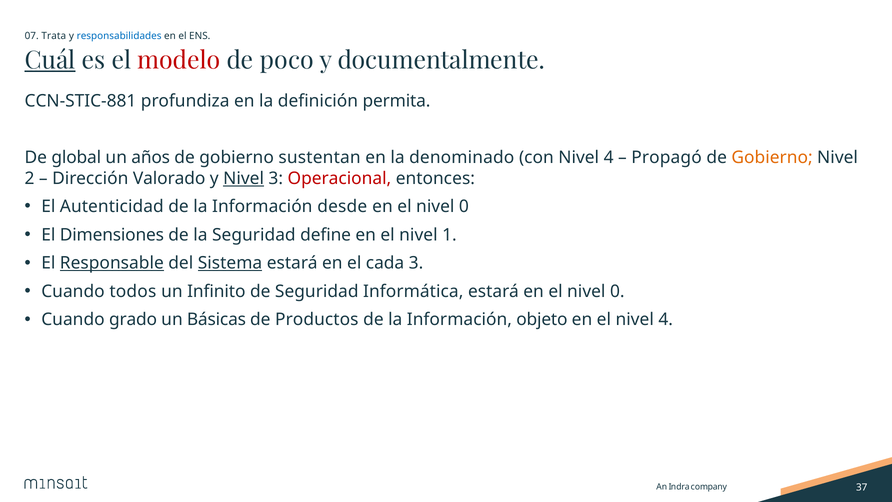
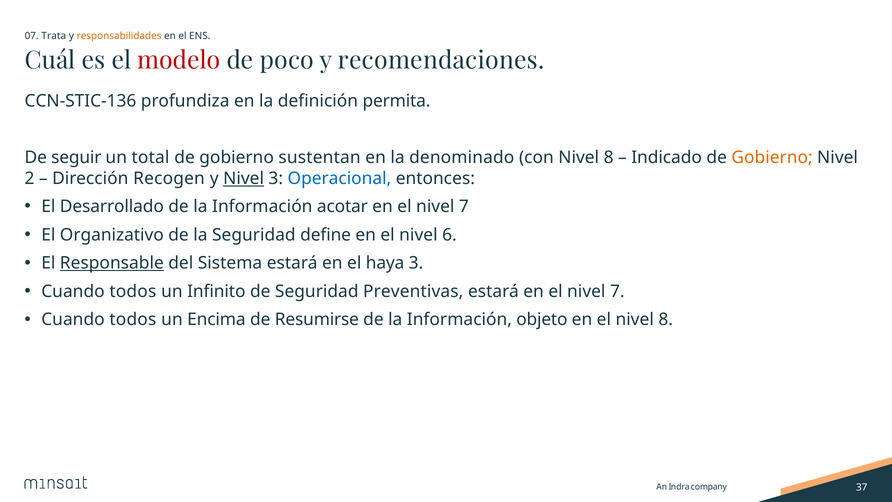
responsabilidades colour: blue -> orange (119, 36)
Cuál underline: present -> none (50, 61)
documentalmente: documentalmente -> recomendaciones (441, 61)
CCN-STIC-881: CCN-STIC-881 -> CCN-STIC-136 (80, 101)
global: global -> seguir (76, 157)
años: años -> total (151, 157)
con Nivel 4: 4 -> 8 (609, 157)
Propagó: Propagó -> Indicado (667, 157)
Valorado: Valorado -> Recogen (169, 178)
Operacional colour: red -> blue (339, 178)
Autenticidad: Autenticidad -> Desarrollado (112, 207)
desde: desde -> acotar (342, 207)
0: 0 -> 7 (464, 207)
Dimensiones: Dimensiones -> Organizativo (112, 235)
1: 1 -> 6 (449, 235)
Sistema underline: present -> none (230, 263)
cada: cada -> haya (385, 263)
Informática: Informática -> Preventivas (413, 291)
0: 0 -> 7 (617, 291)
grado: grado -> todos (133, 320)
Básicas: Básicas -> Encima (216, 320)
Productos: Productos -> Resumirse (317, 320)
el nivel 4: 4 -> 8 (666, 320)
